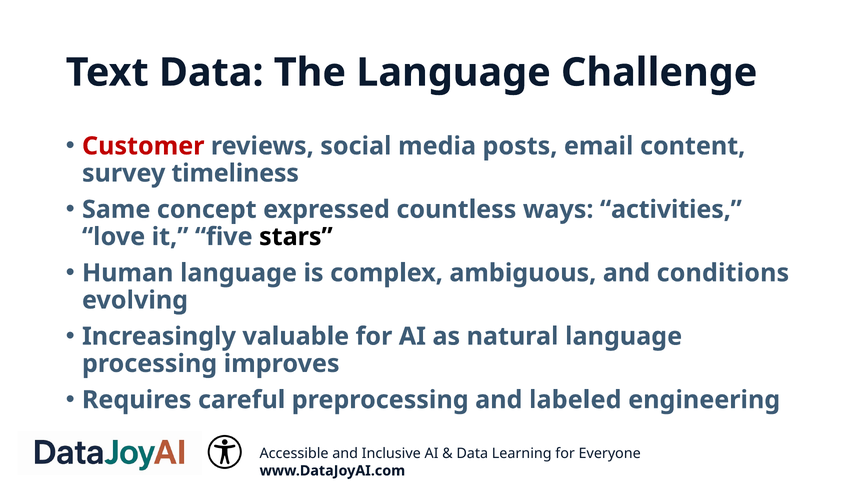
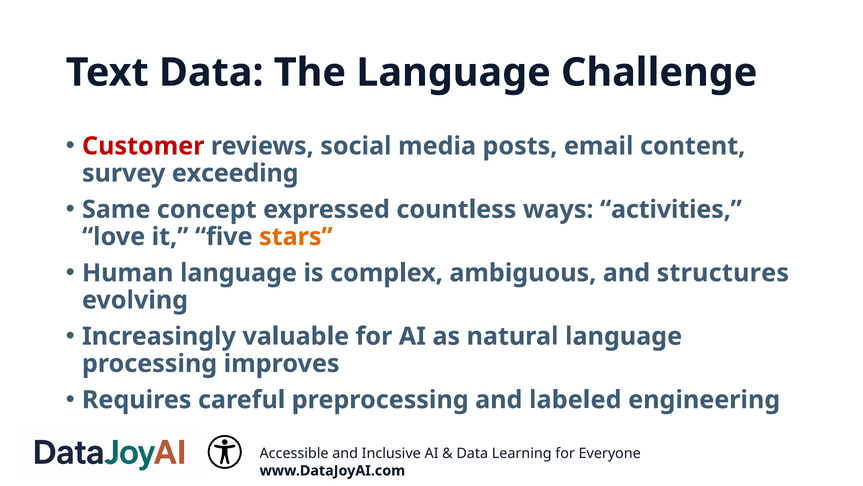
timeliness: timeliness -> exceeding (235, 173)
stars colour: black -> orange (296, 236)
conditions: conditions -> structures (723, 273)
